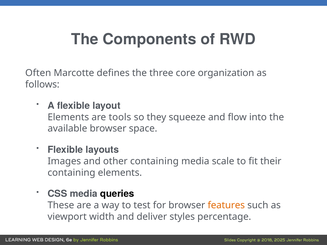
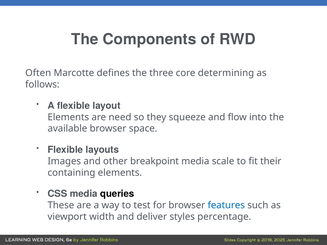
organization: organization -> determining (226, 73)
tools: tools -> need (120, 117)
other containing: containing -> breakpoint (155, 161)
features colour: orange -> blue (226, 205)
